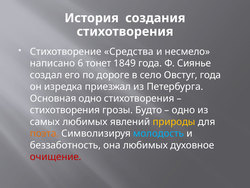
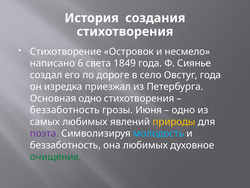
Средства: Средства -> Островок (129, 51)
тонет: тонет -> света (98, 63)
стихотворения: стихотворения -> беззаботность (65, 110)
Будто: Будто -> Июня (149, 110)
поэта colour: orange -> purple (44, 133)
очищение colour: red -> green (56, 157)
